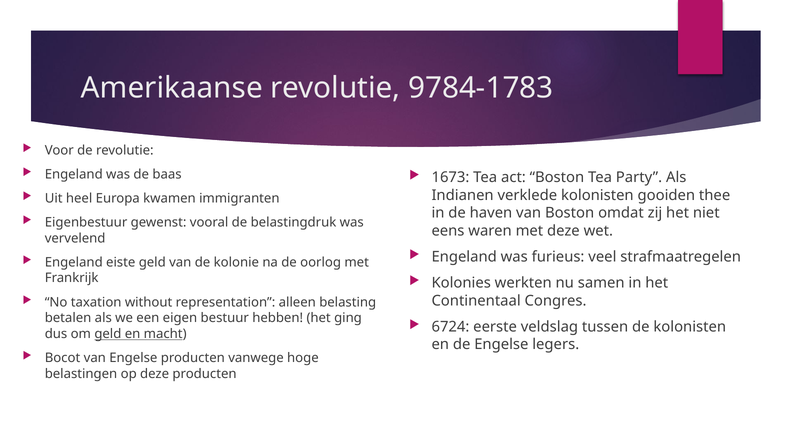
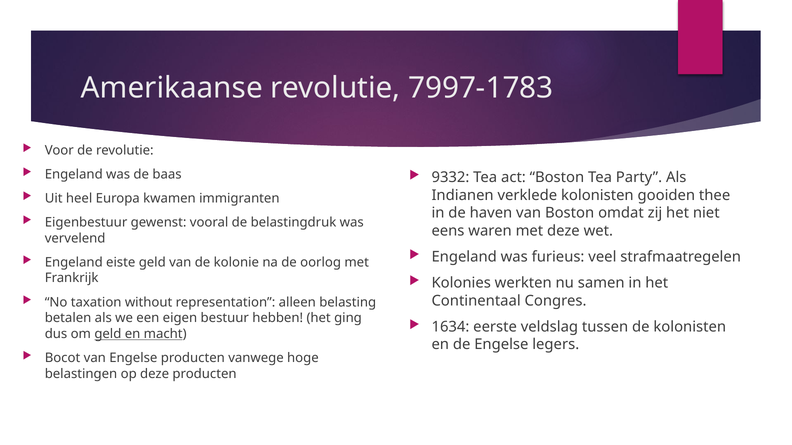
9784-1783: 9784-1783 -> 7997-1783 (481, 88)
1673: 1673 -> 9332 (450, 178)
6724: 6724 -> 1634 (450, 327)
